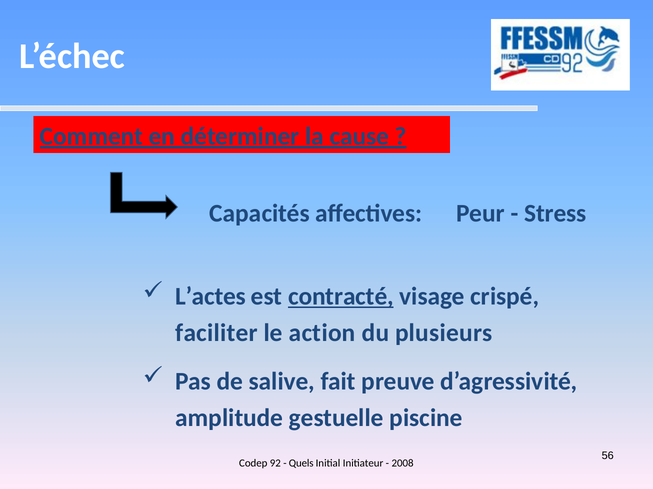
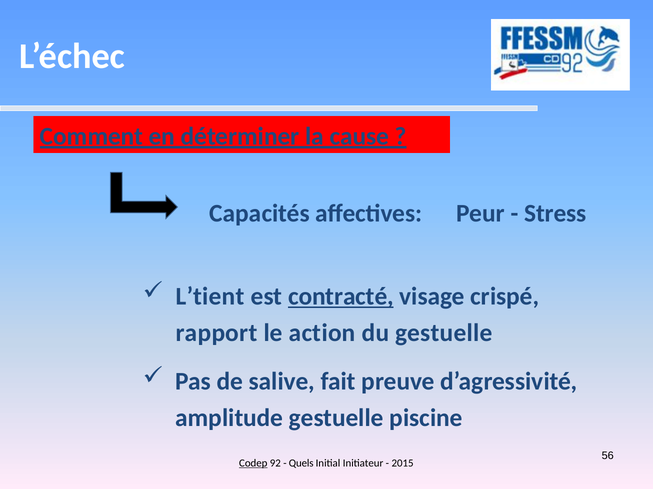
L’actes: L’actes -> L’tient (210, 297)
faciliter: faciliter -> rapport (216, 333)
du plusieurs: plusieurs -> gestuelle (444, 333)
Codep underline: none -> present (253, 464)
2008: 2008 -> 2015 (403, 464)
